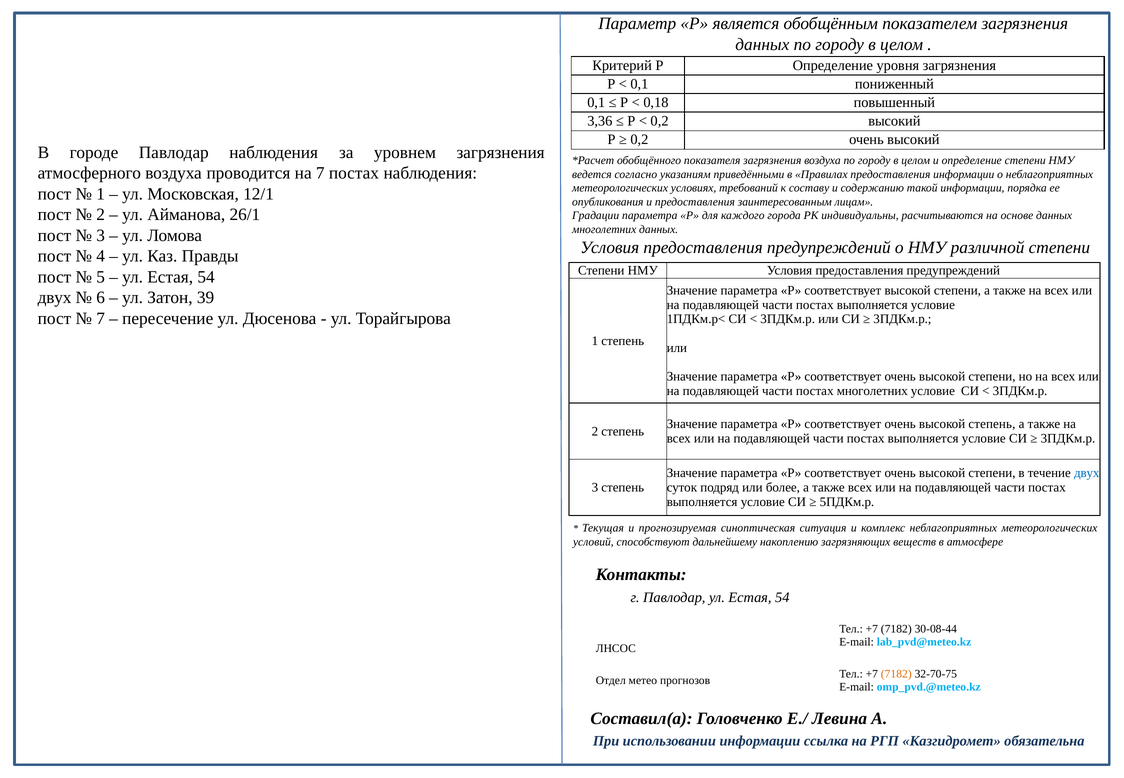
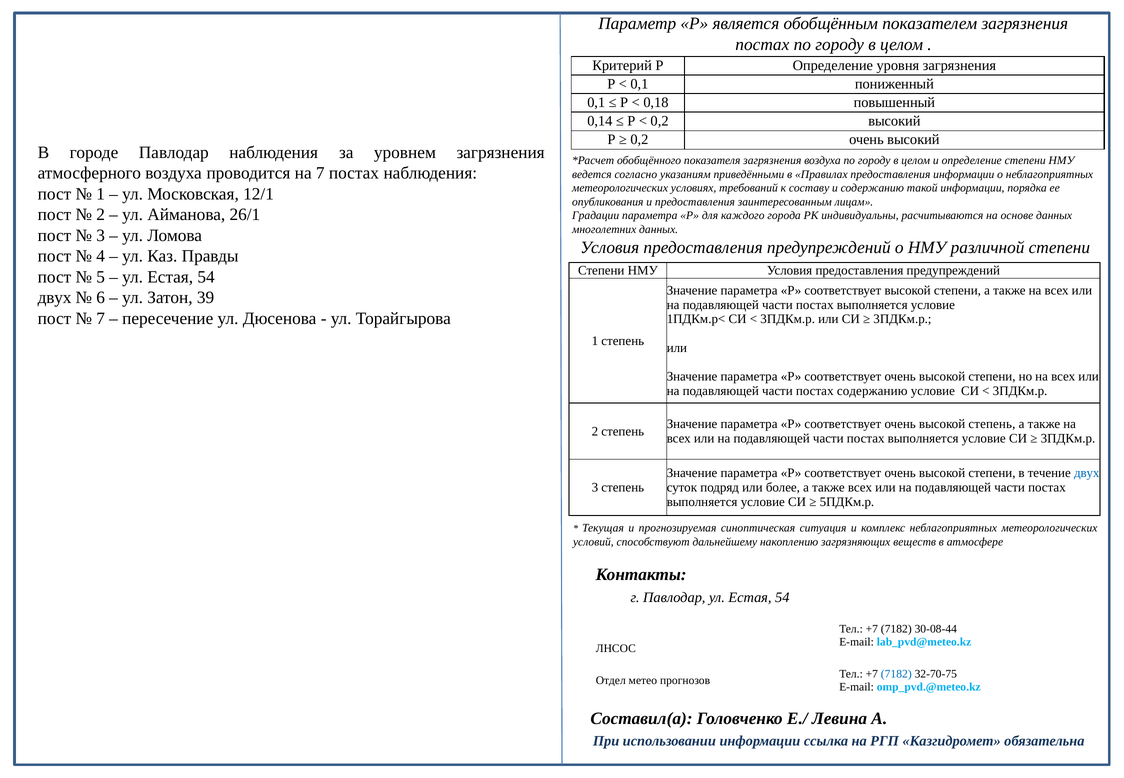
данных: данных -> постах (762, 44)
3,36: 3,36 -> 0,14 (600, 121)
постах многолетних: многолетних -> содержанию (872, 391)
7182 colour: orange -> blue (896, 674)
